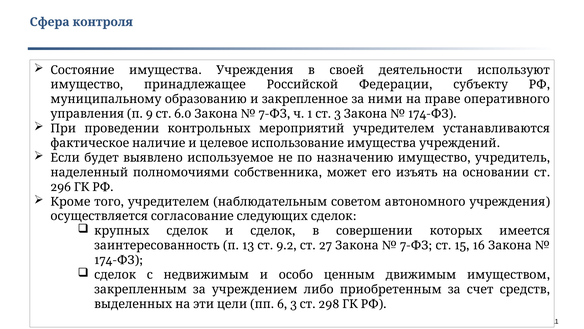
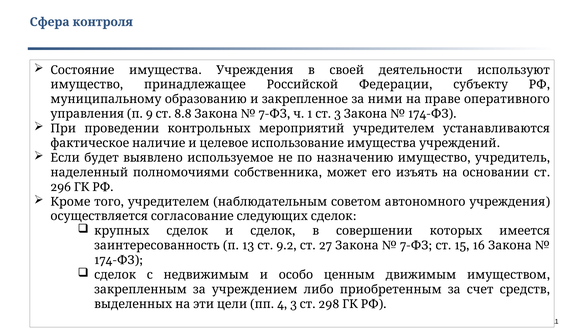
6.0: 6.0 -> 8.8 (183, 114)
6: 6 -> 4 (282, 304)
